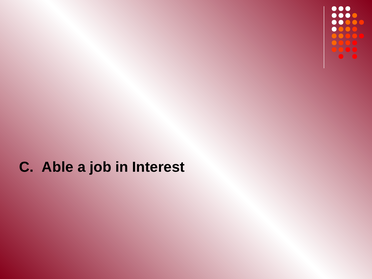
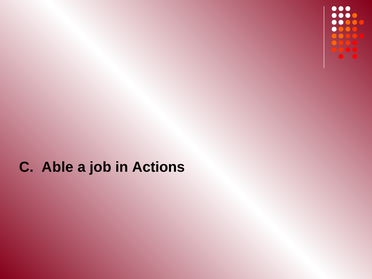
Interest: Interest -> Actions (159, 167)
